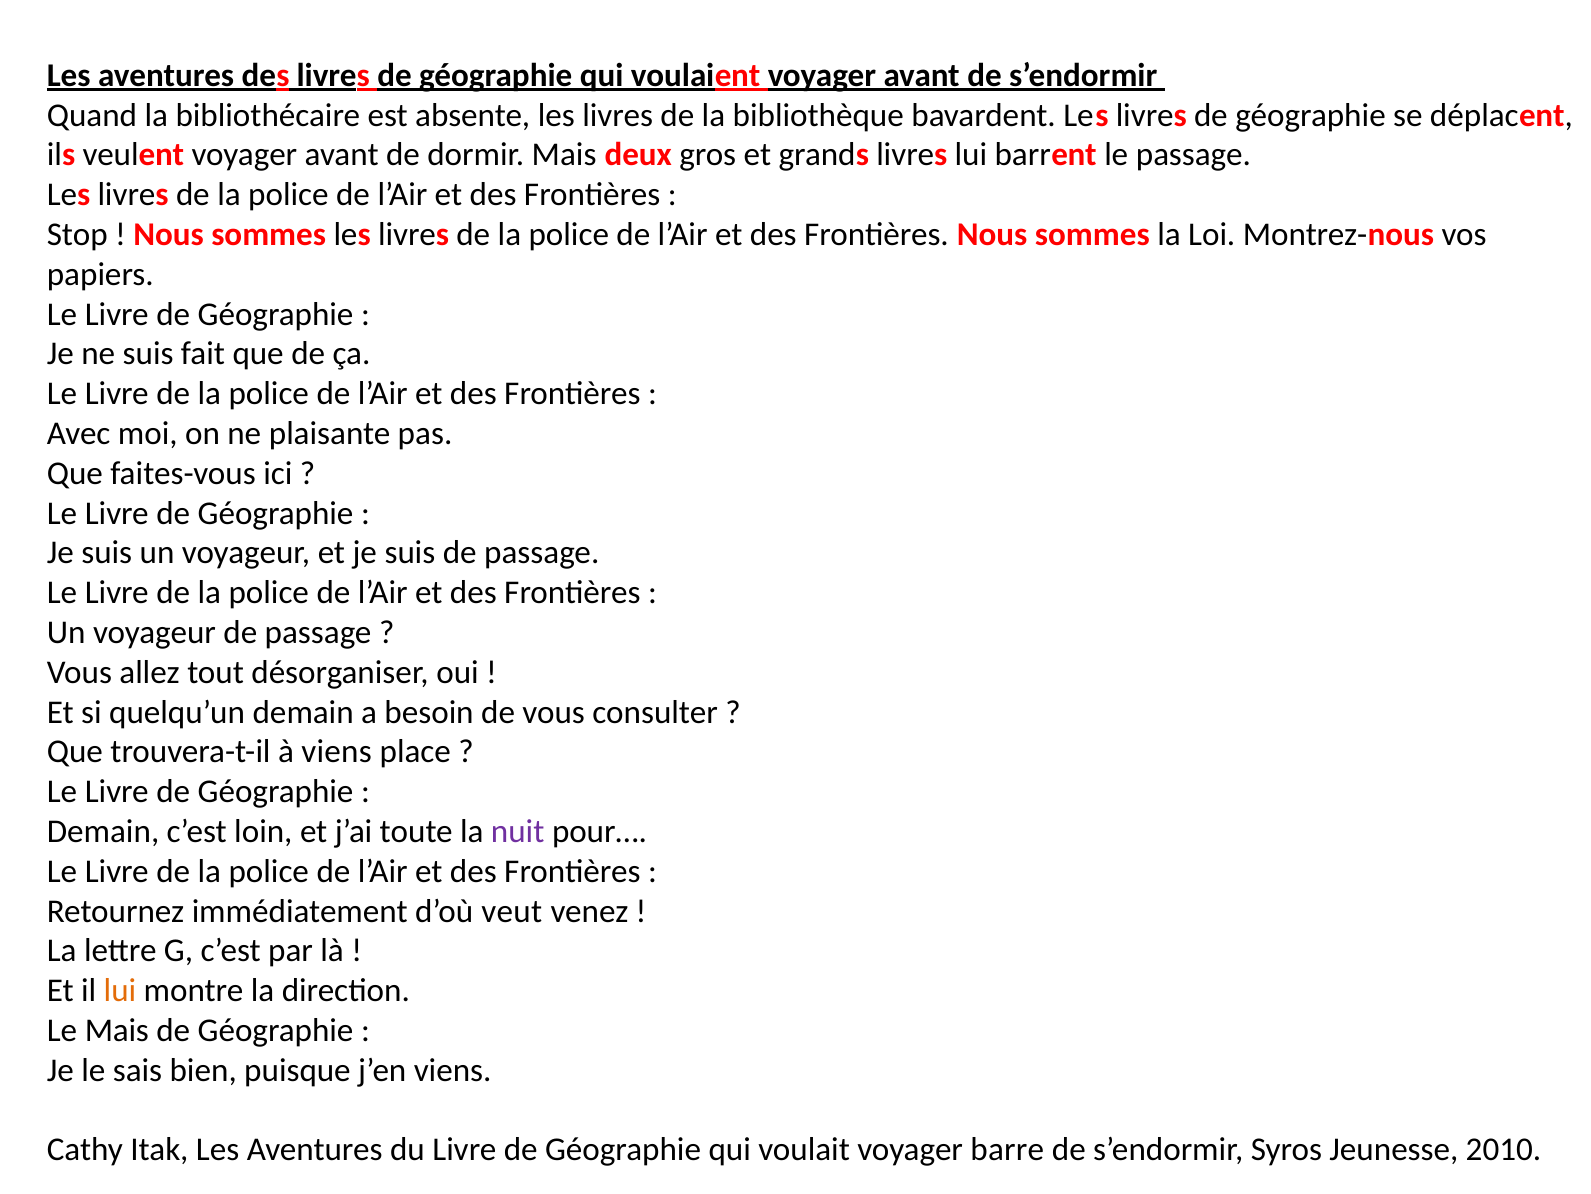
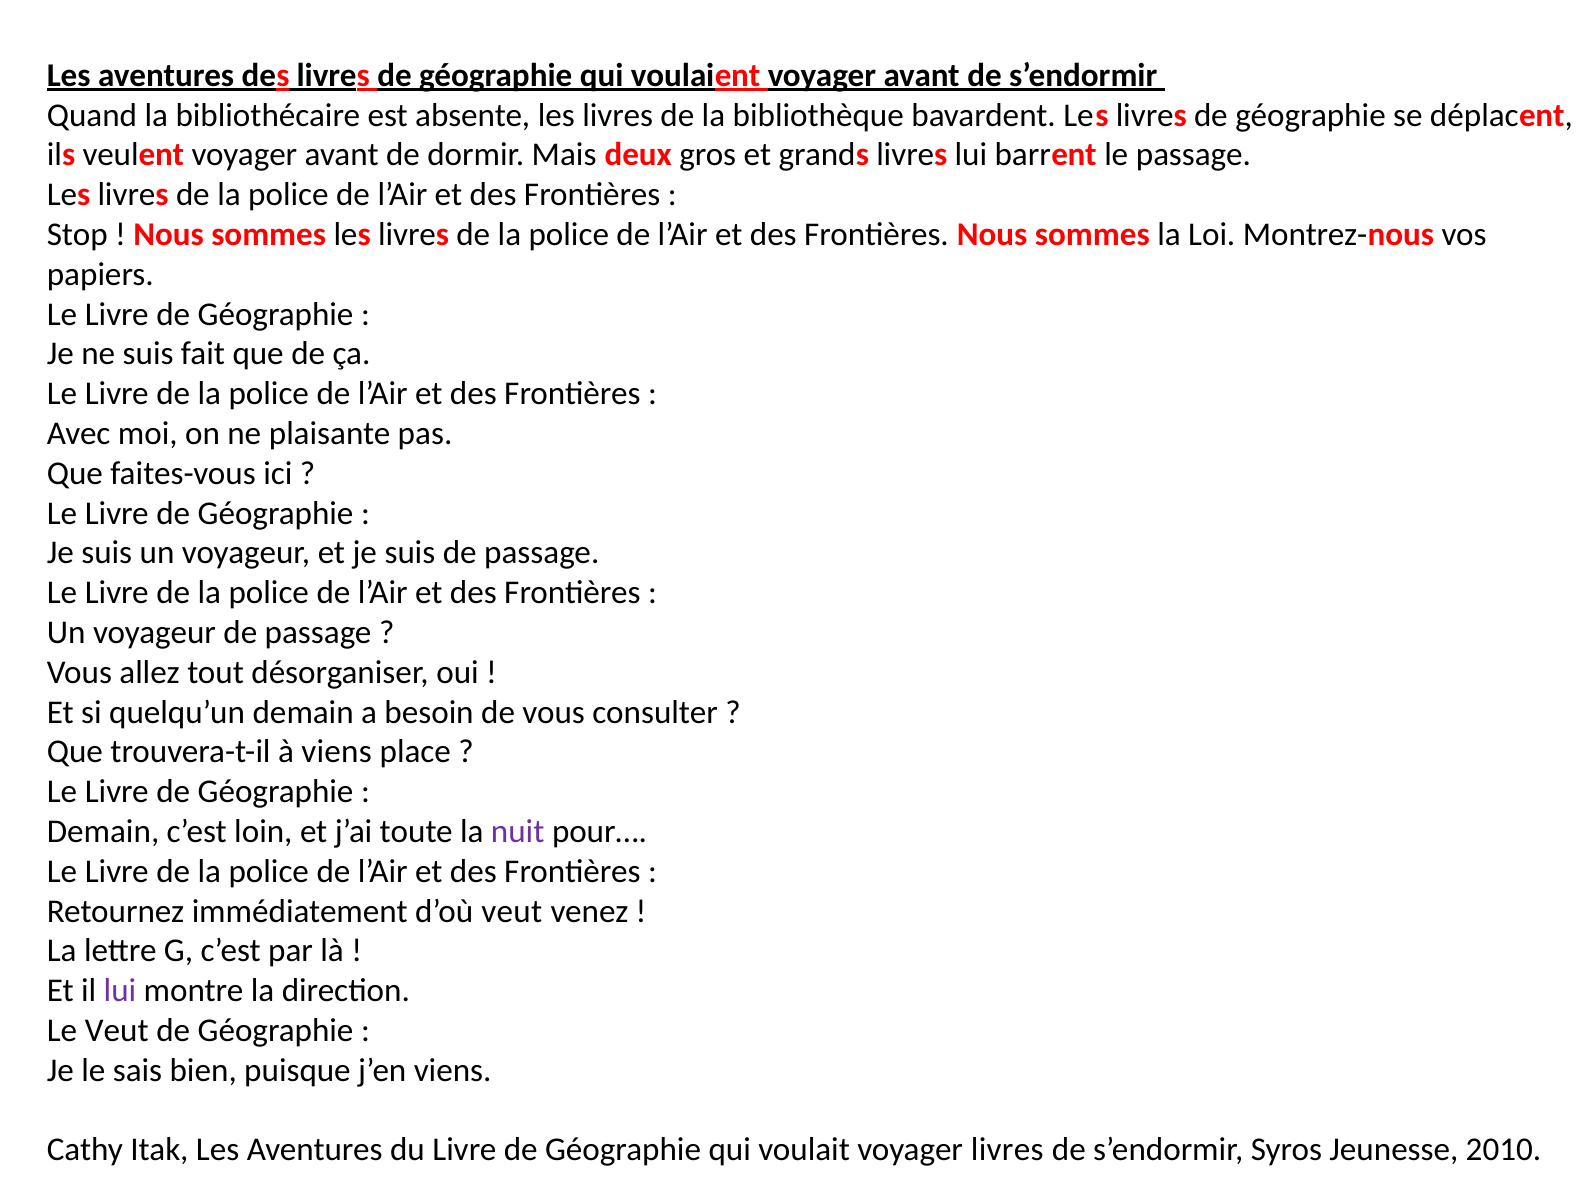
lui colour: orange -> purple (120, 990)
Le Mais: Mais -> Veut (117, 1030)
voyager barre: barre -> livres (1007, 1149)
